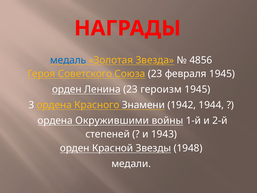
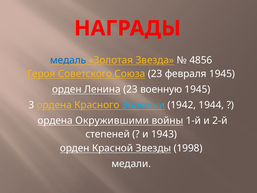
героизм: героизм -> военную (161, 89)
Знамени colour: white -> light blue (143, 105)
1948: 1948 -> 1998 (188, 148)
